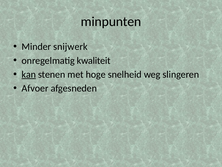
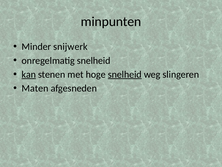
onregelmatig kwaliteit: kwaliteit -> snelheid (94, 60)
snelheid underline: none -> present (125, 74)
Afvoer: Afvoer -> Maten (35, 88)
